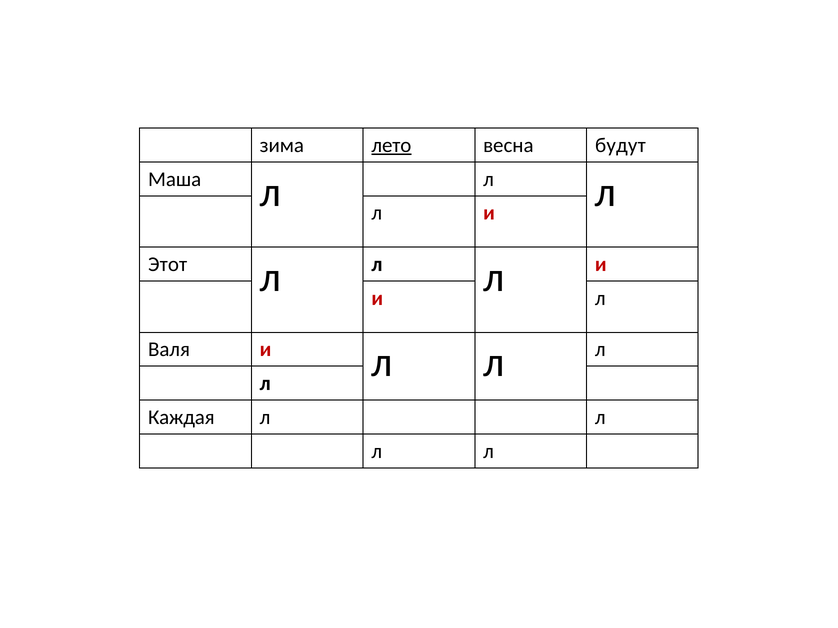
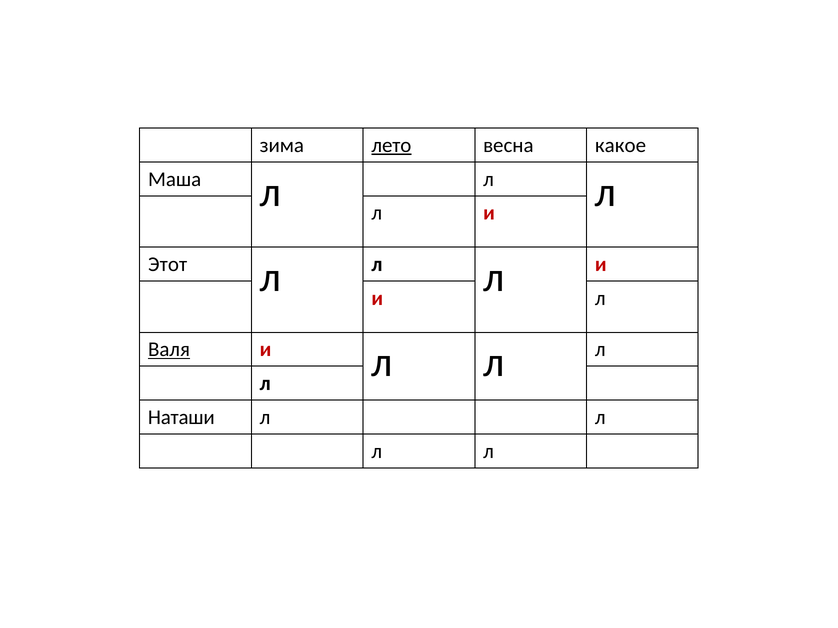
будут: будут -> какое (620, 145)
Валя underline: none -> present (169, 350)
Каждая: Каждая -> Наташи (181, 418)
